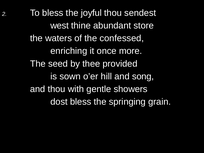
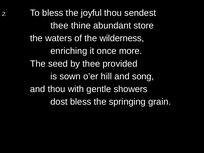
west: west -> thee (59, 26)
confessed: confessed -> wilderness (122, 38)
